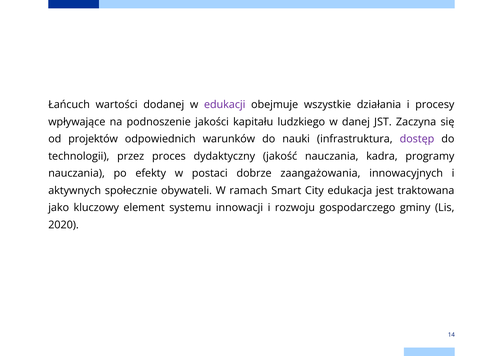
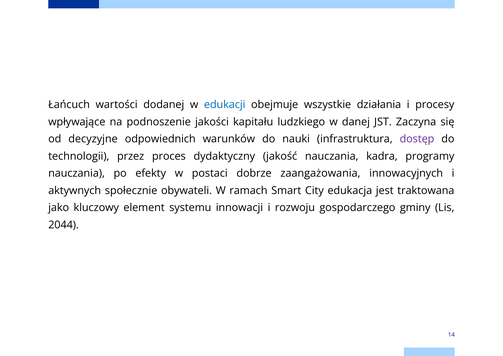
edukacji colour: purple -> blue (225, 105)
projektów: projektów -> decyzyjne (93, 139)
2020: 2020 -> 2044 (64, 225)
